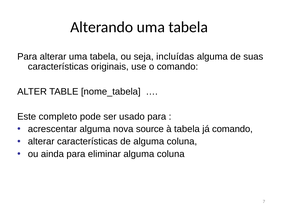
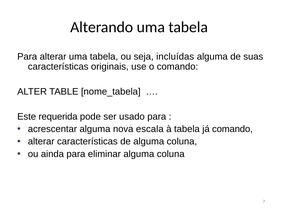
completo: completo -> requerida (58, 117)
source: source -> escala (150, 129)
